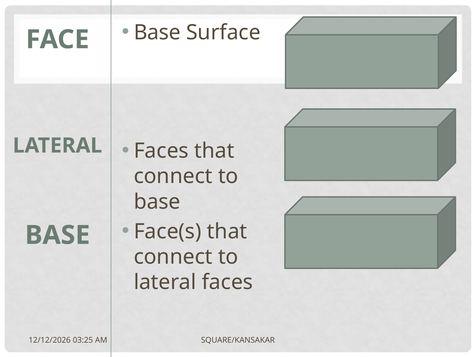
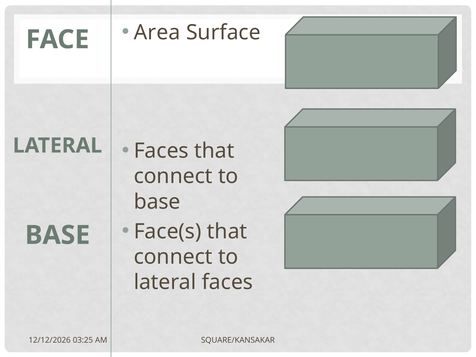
Base: Base -> Area (157, 32)
